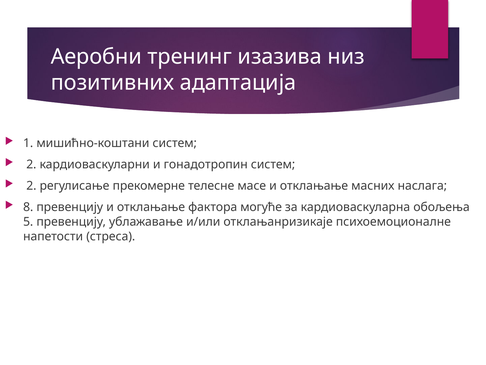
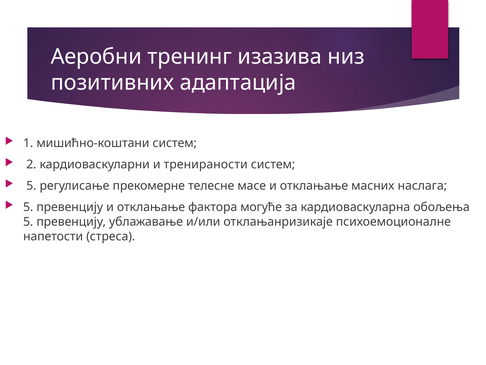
гонадотропин: гонадотропин -> тренираности (206, 164)
2: 2 -> 5 (31, 186)
8: 8 -> 5 (28, 207)
